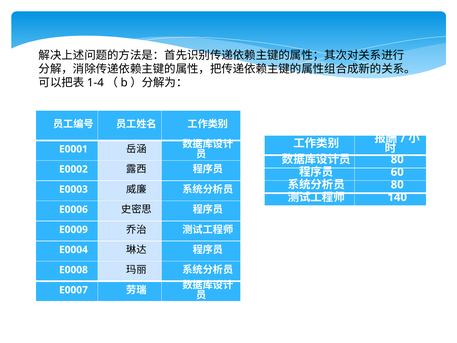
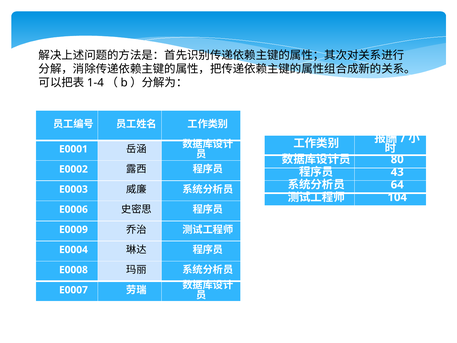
60: 60 -> 43 (397, 172)
80: 80 -> 64 (397, 184)
140: 140 -> 104 (397, 197)
